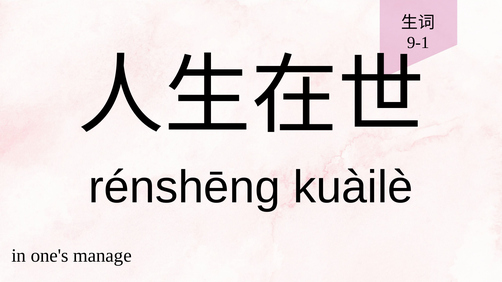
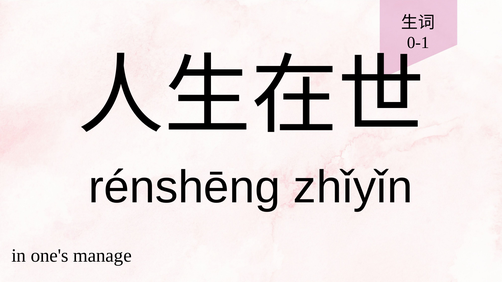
9-1: 9-1 -> 0-1 (418, 43)
kuàilè: kuàilè -> zhǐyǐn (353, 188)
